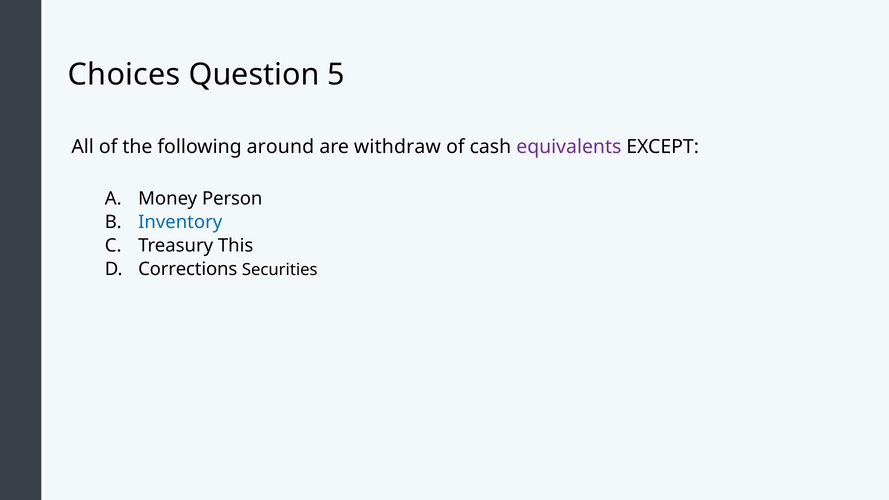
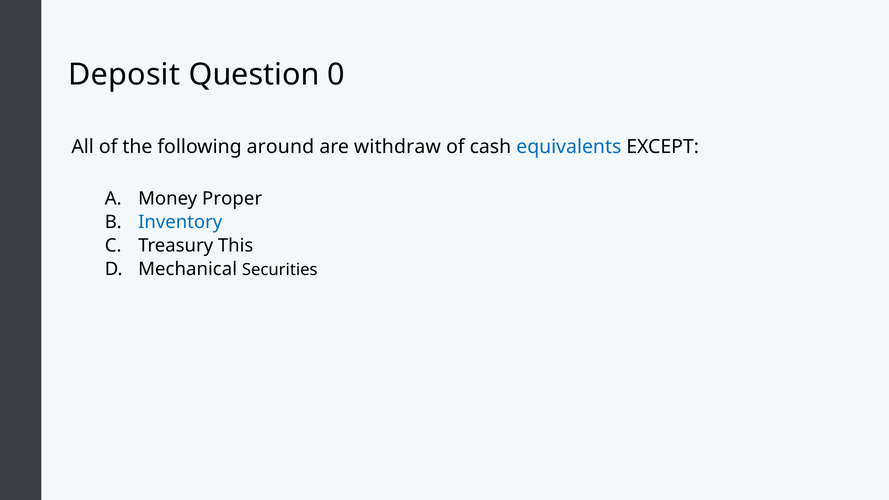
Choices: Choices -> Deposit (124, 75)
5: 5 -> 0 (336, 75)
equivalents colour: purple -> blue (569, 147)
Person: Person -> Proper (232, 199)
Corrections: Corrections -> Mechanical (188, 269)
